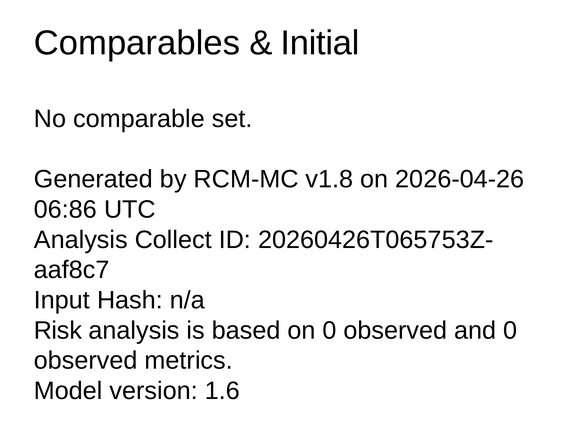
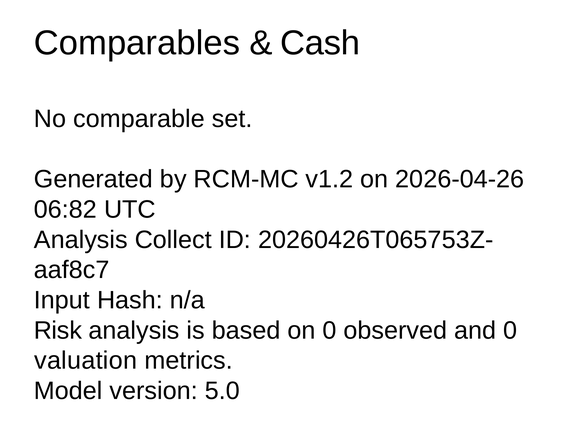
Initial: Initial -> Cash (320, 43)
v1.8: v1.8 -> v1.2 (329, 179)
06:86: 06:86 -> 06:82 (65, 210)
observed: observed -> valuation (86, 361)
1.6: 1.6 -> 5.0 (222, 391)
